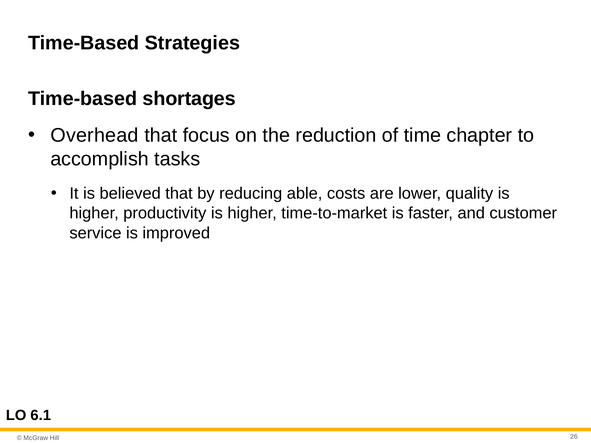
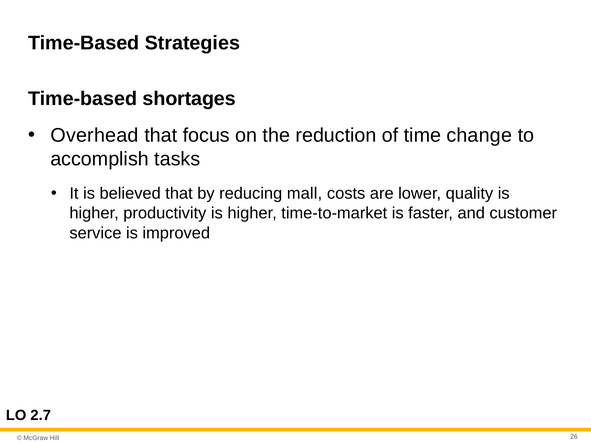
chapter: chapter -> change (479, 135)
able: able -> mall (304, 194)
6.1: 6.1 -> 2.7 (41, 416)
